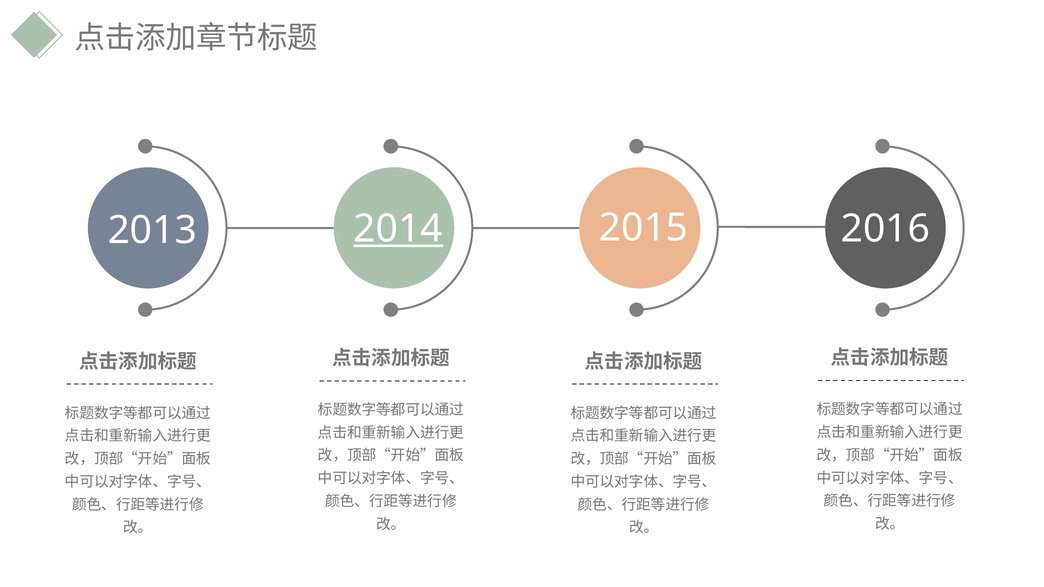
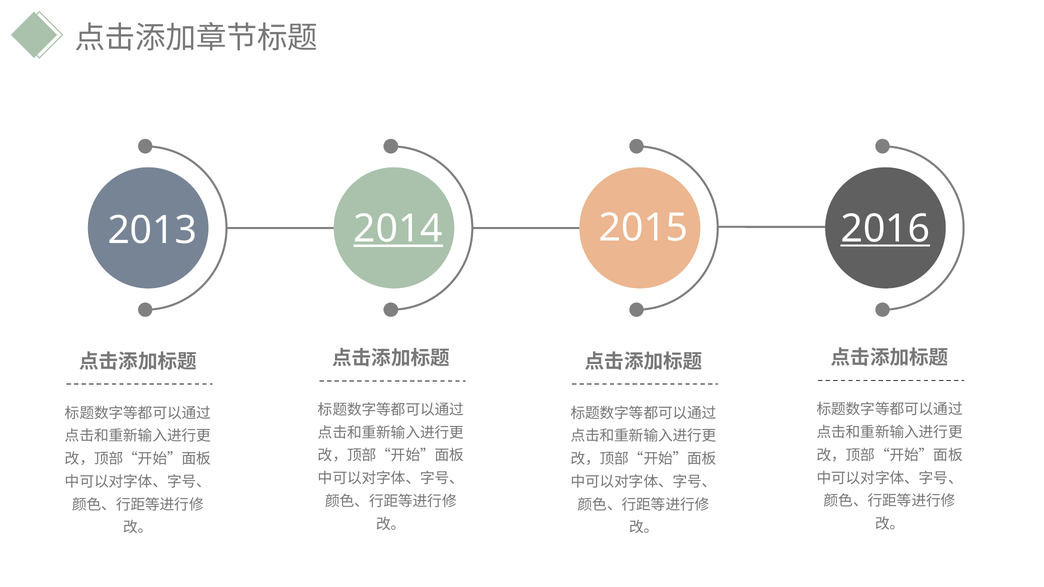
2016 underline: none -> present (885, 229)
